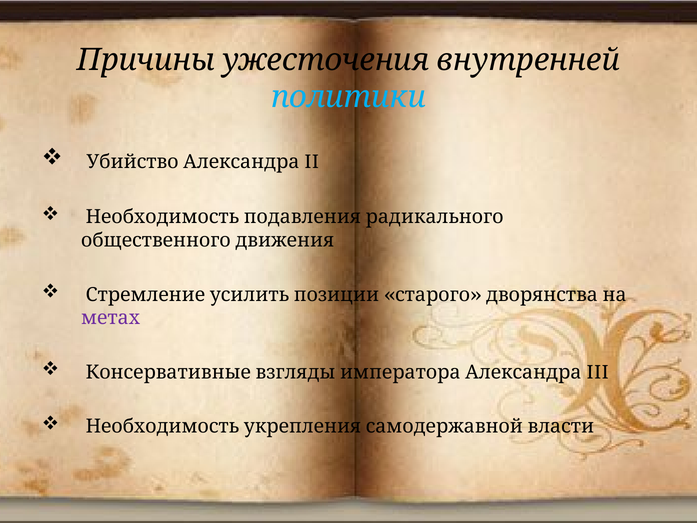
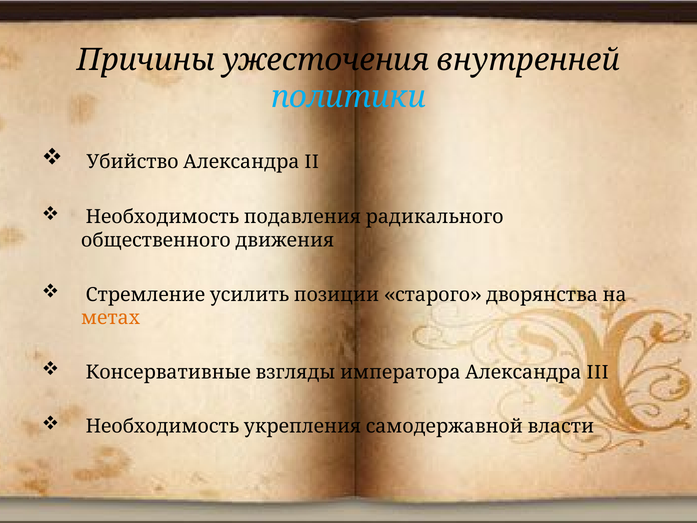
метах colour: purple -> orange (110, 318)
